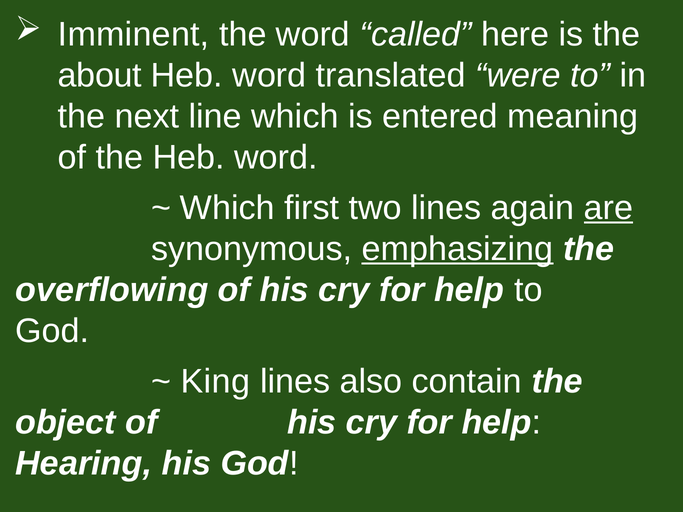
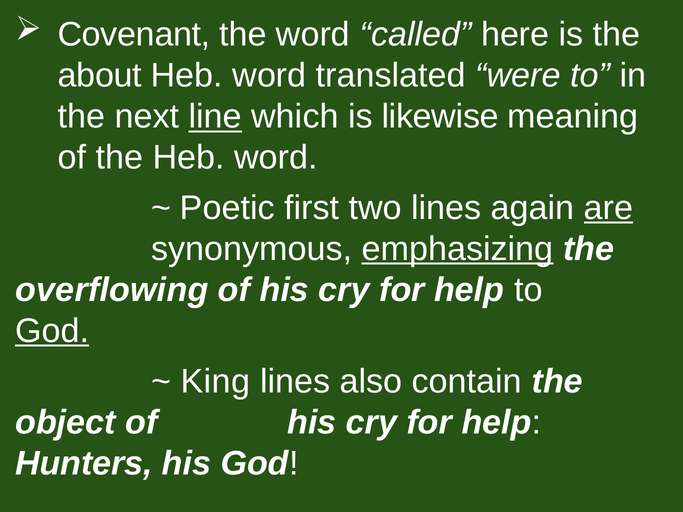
Imminent: Imminent -> Covenant (134, 35)
line underline: none -> present (215, 117)
entered: entered -> likewise (440, 117)
Which: Which -> Poetic (227, 208)
God underline: none -> present (52, 331)
Hearing: Hearing -> Hunters (84, 463)
